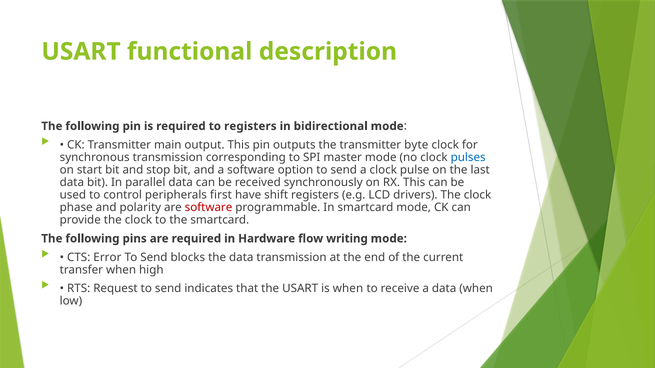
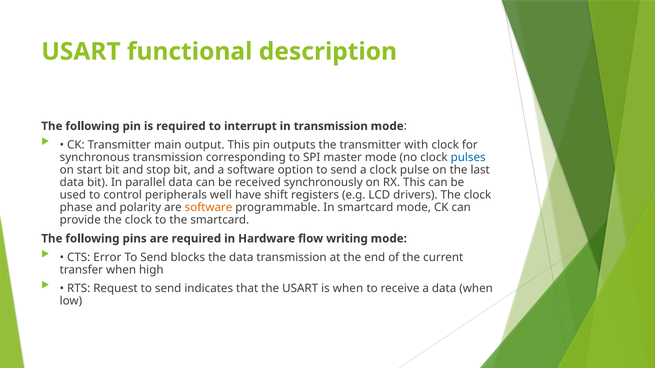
to registers: registers -> interrupt (250, 126)
in bidirectional: bidirectional -> transmission (331, 126)
byte: byte -> with (416, 145)
first: first -> well (221, 195)
software colour: red -> orange (209, 208)
